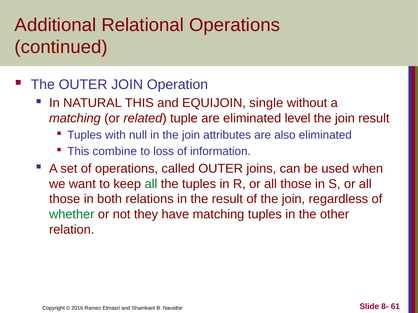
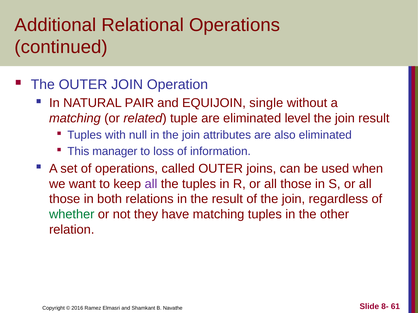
NATURAL THIS: THIS -> PAIR (139, 103)
combine: combine -> manager (115, 152)
all colour: green -> purple (151, 184)
